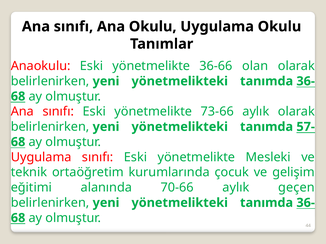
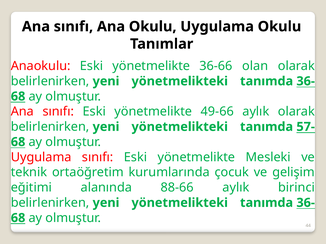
73-66: 73-66 -> 49-66 (217, 112)
70-66: 70-66 -> 88-66 (177, 188)
geçen: geçen -> birinci (296, 188)
